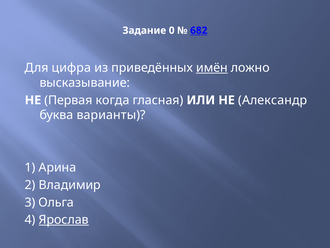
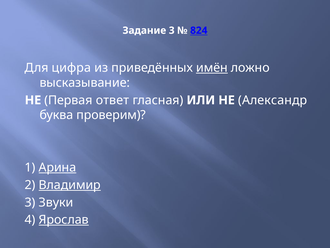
Задание 0: 0 -> 3 (172, 30)
682: 682 -> 824 (199, 30)
когда: когда -> ответ (112, 100)
варианты: варианты -> проверим (111, 115)
Арина underline: none -> present (57, 167)
Владимир underline: none -> present (70, 185)
Ольга: Ольга -> Звуки (56, 202)
